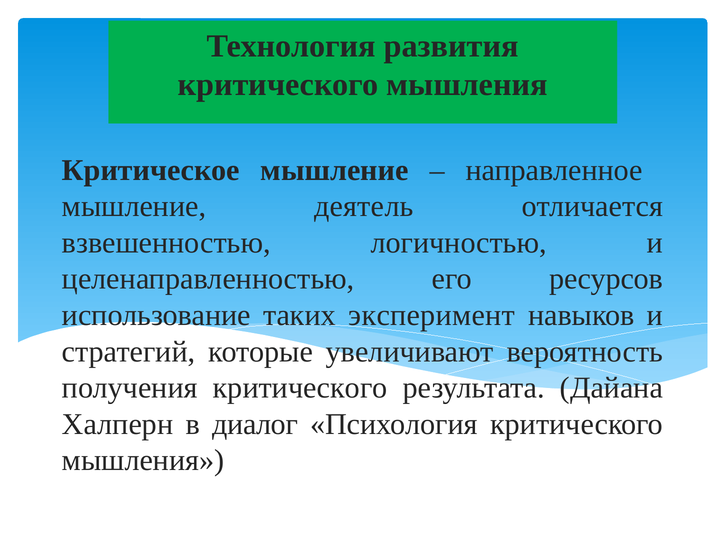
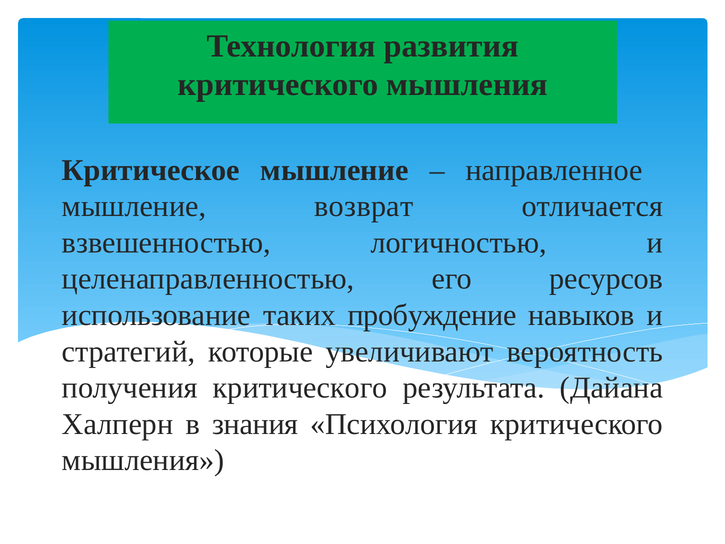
деятель: деятель -> возврат (364, 206)
эксперимент: эксперимент -> пробуждение (432, 315)
диалог: диалог -> знания (255, 424)
